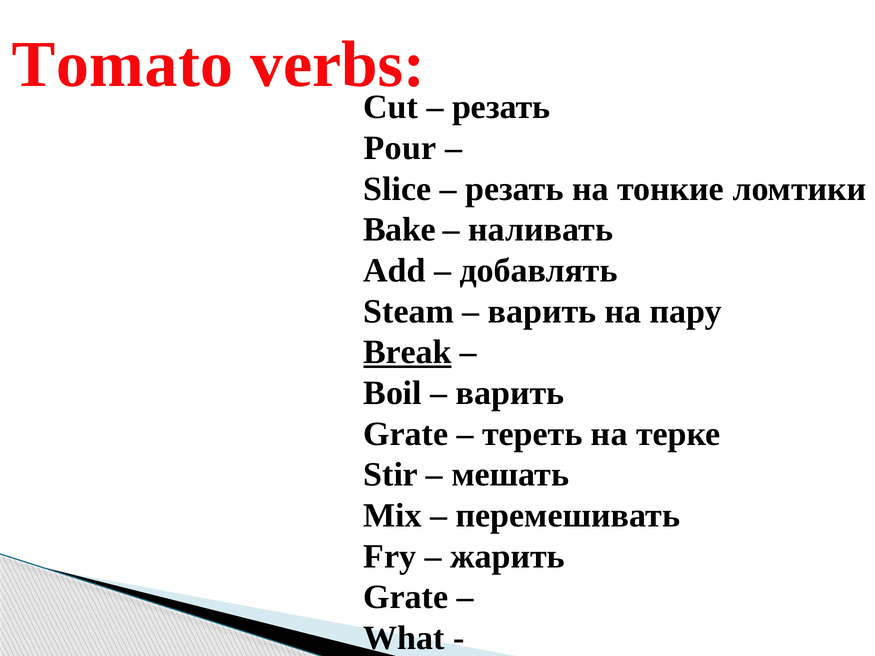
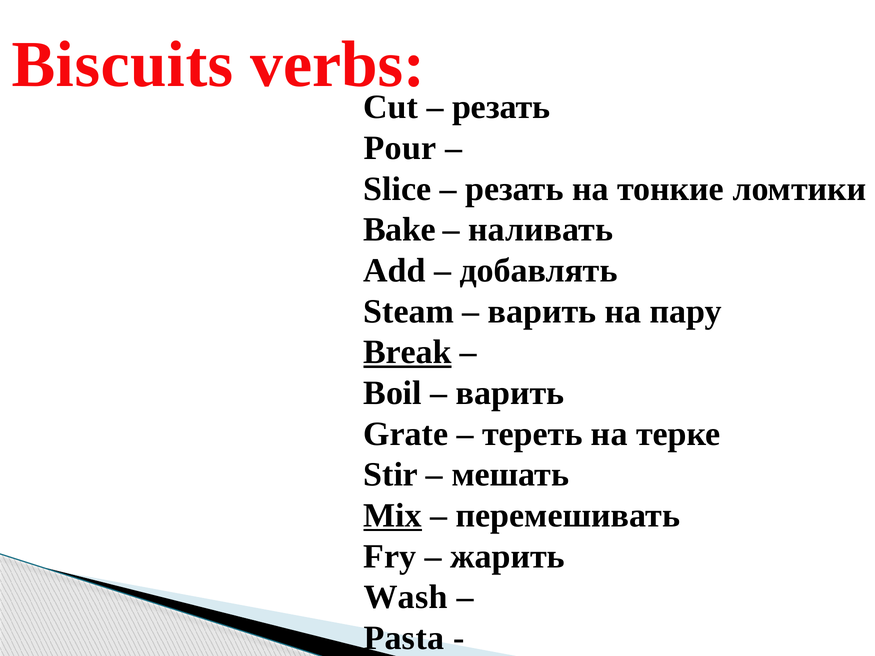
Tomato: Tomato -> Biscuits (123, 65)
Mix underline: none -> present (393, 516)
Grate: Grate -> Wash (406, 597)
What: What -> Pasta (404, 638)
